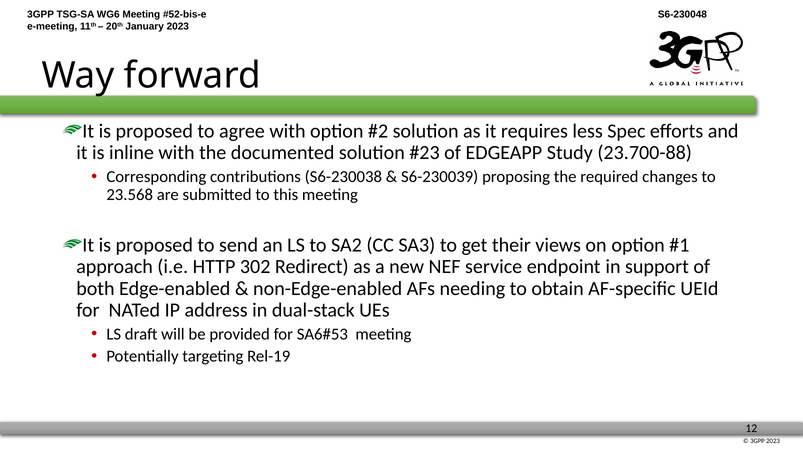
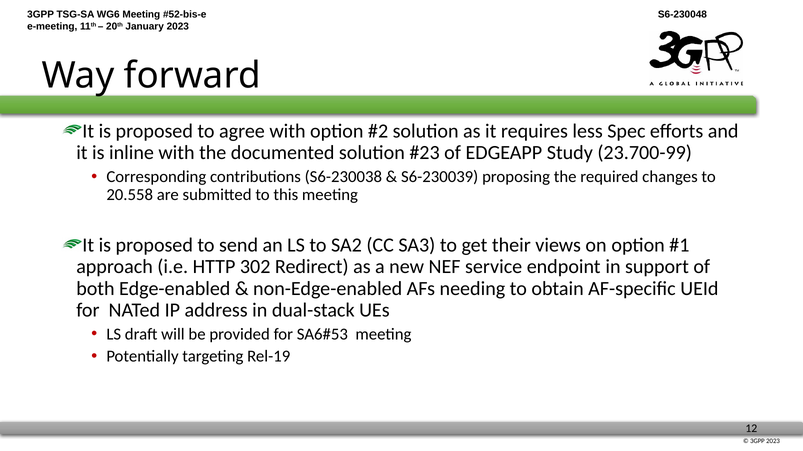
23.700-88: 23.700-88 -> 23.700-99 (645, 153)
23.568: 23.568 -> 20.558 (130, 195)
